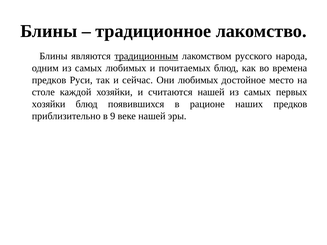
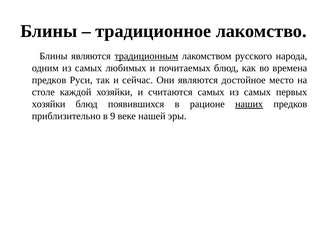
Они любимых: любимых -> являются (198, 80)
считаются нашей: нашей -> самых (211, 92)
наших underline: none -> present (249, 104)
